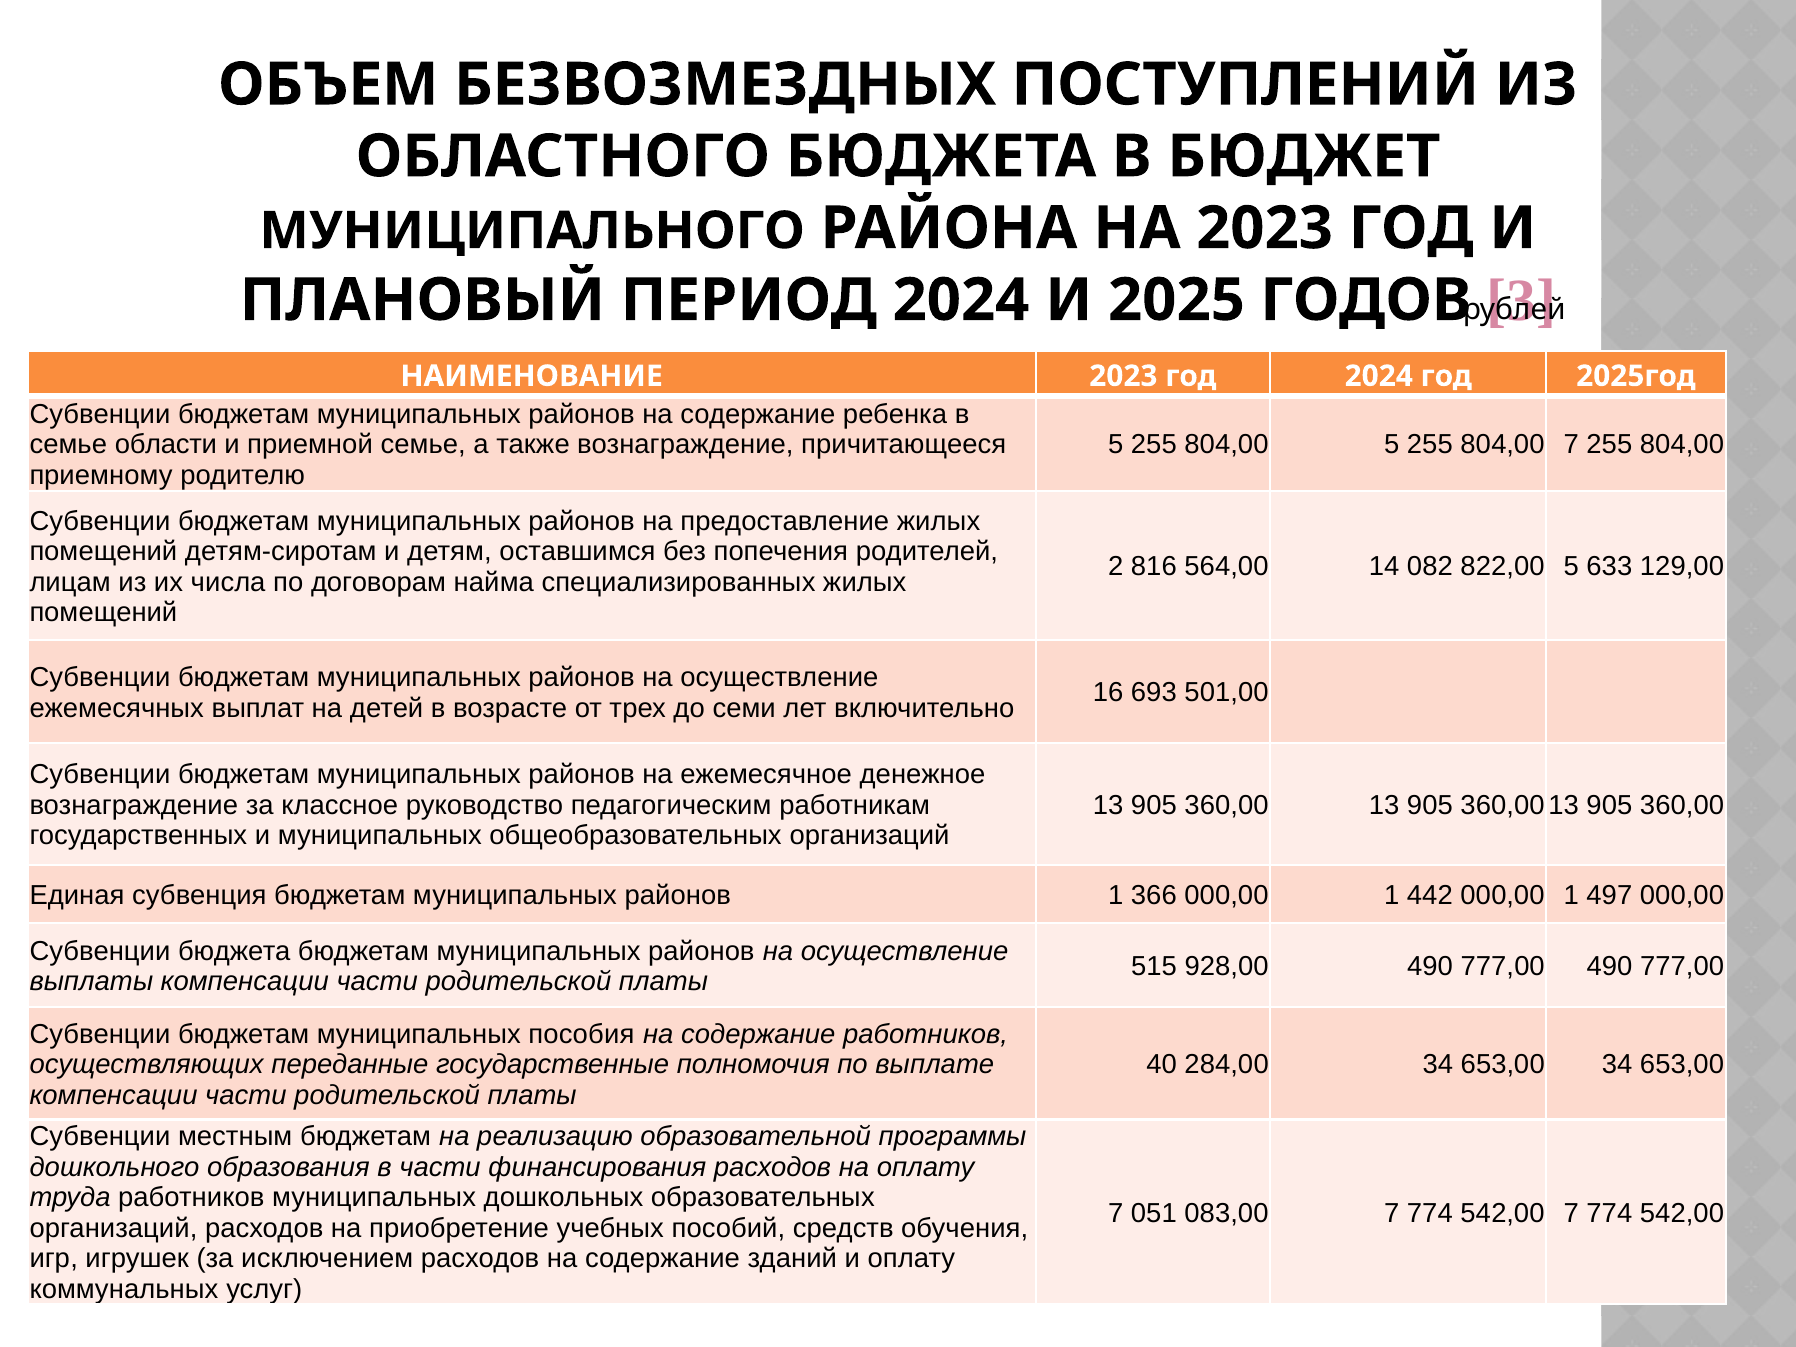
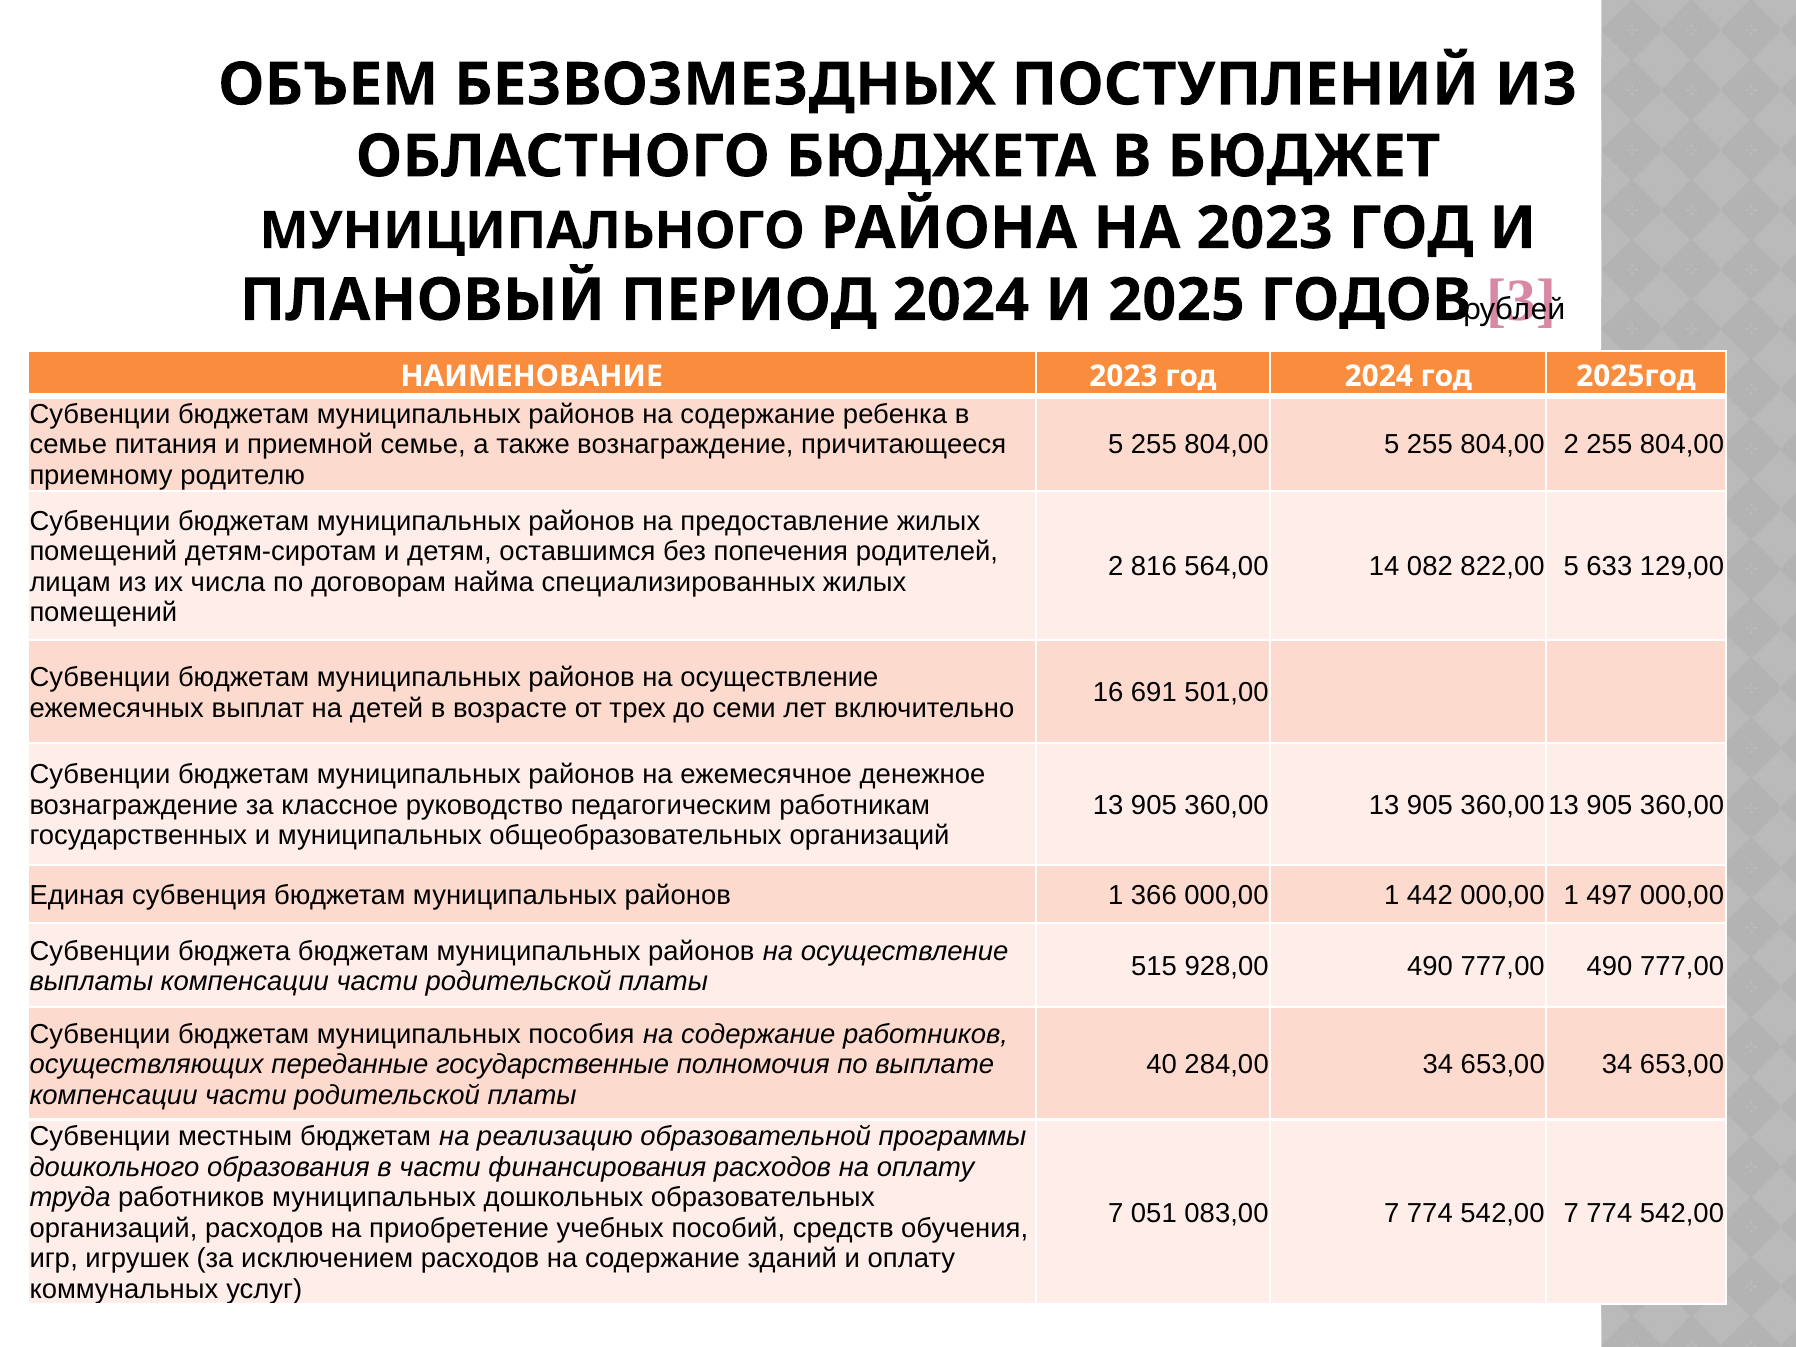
области: области -> питания (166, 445)
804,00 7: 7 -> 2 (1571, 445)
693: 693 -> 691 (1154, 693)
